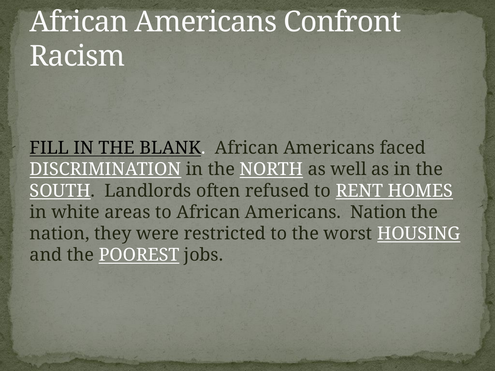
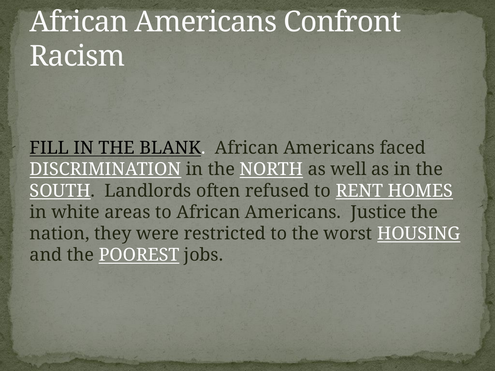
Americans Nation: Nation -> Justice (378, 212)
